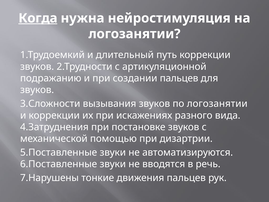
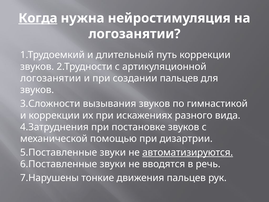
подражанию: подражанию -> логозанятии (51, 78)
по логозанятии: логозанятии -> гимнастикой (217, 104)
автоматизируются underline: none -> present (188, 152)
